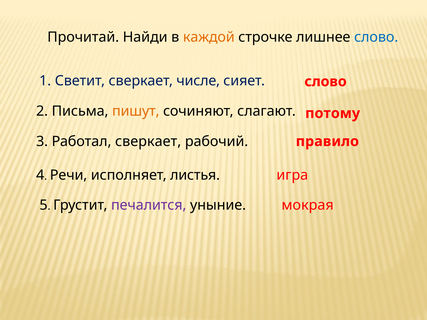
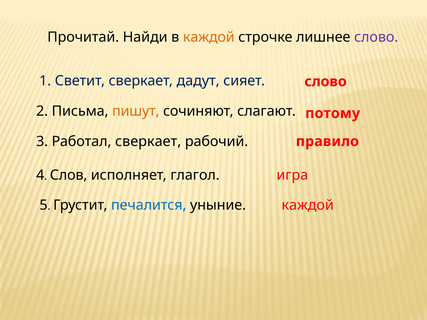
слово colour: blue -> purple (376, 37)
числе: числе -> дадут (198, 81)
Речи: Речи -> Слов (69, 175)
листья: листья -> глагол (195, 175)
печалится colour: purple -> blue (149, 205)
уныние мокрая: мокрая -> каждой (308, 205)
